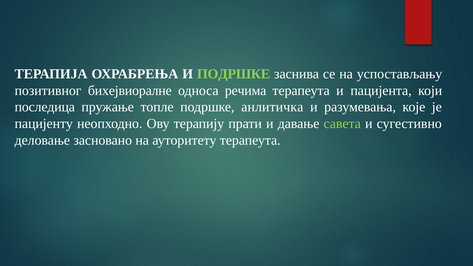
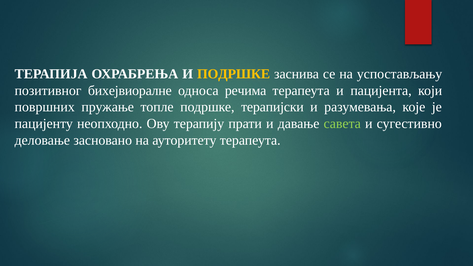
ПОДРШКЕ colour: light green -> yellow (234, 74)
последица: последица -> површних (45, 107)
анлитичка: анлитичка -> терапијски (272, 107)
